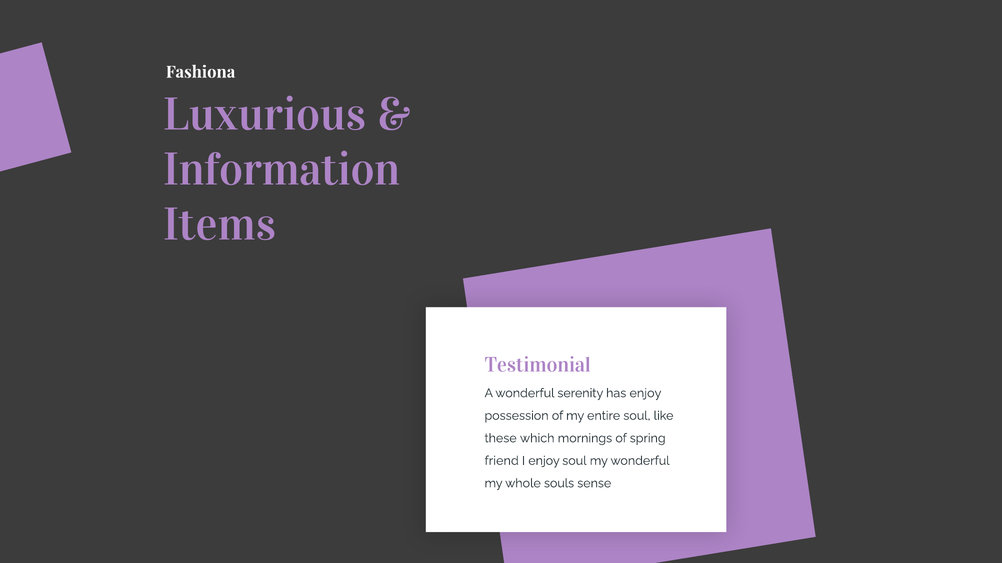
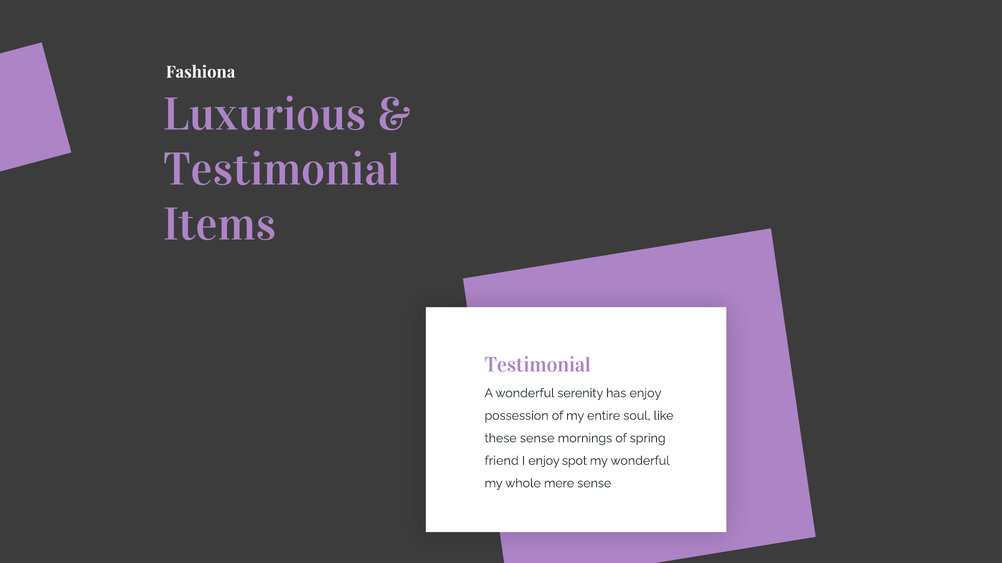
Information: Information -> Testimonial (282, 170)
these which: which -> sense (537, 439)
enjoy soul: soul -> spot (574, 461)
souls: souls -> mere (559, 484)
